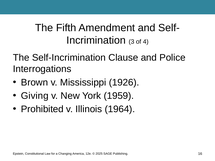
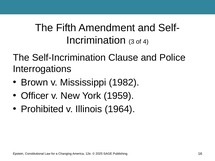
1926: 1926 -> 1982 (124, 82)
Giving: Giving -> Officer (35, 96)
